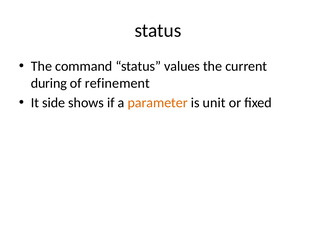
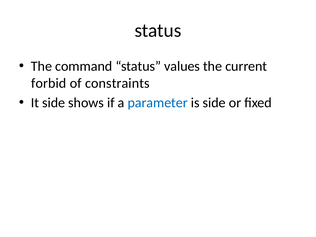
during: during -> forbid (49, 83)
refinement: refinement -> constraints (117, 83)
parameter colour: orange -> blue (158, 103)
is unit: unit -> side (214, 103)
